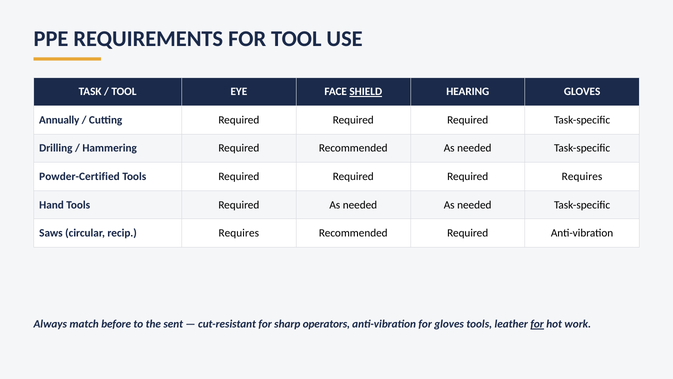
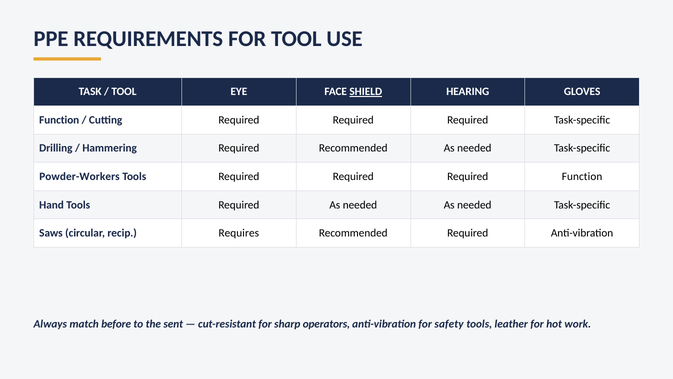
Annually: Annually -> Function (59, 120)
Powder-Certified: Powder-Certified -> Powder-Workers (79, 176)
Required Requires: Requires -> Function (582, 176)
for gloves: gloves -> safety (449, 324)
for underline: present -> none (537, 324)
